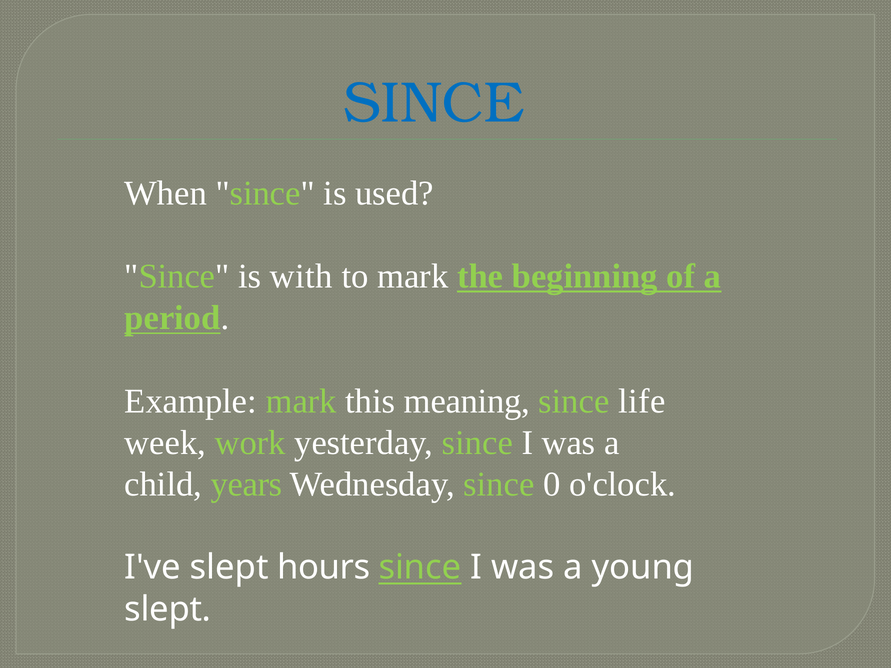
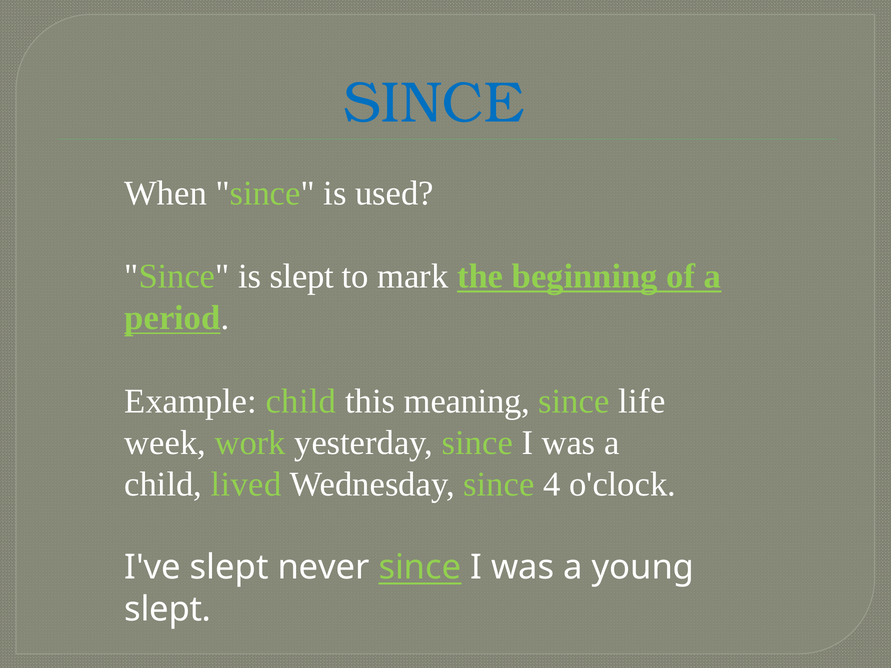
is with: with -> slept (302, 276)
Example mark: mark -> child (301, 401)
years: years -> lived (246, 485)
0: 0 -> 4 (552, 485)
hours: hours -> never (324, 568)
